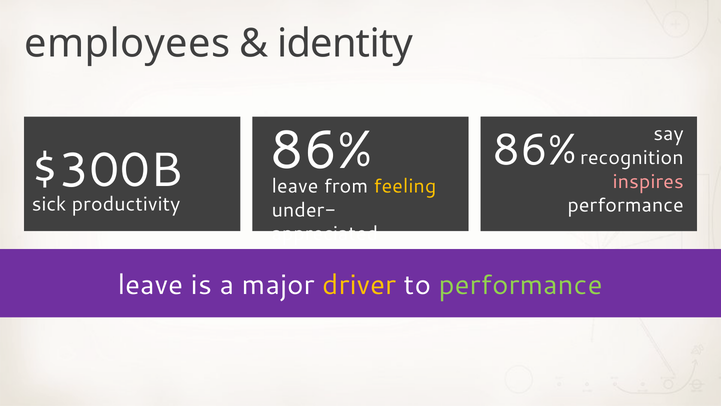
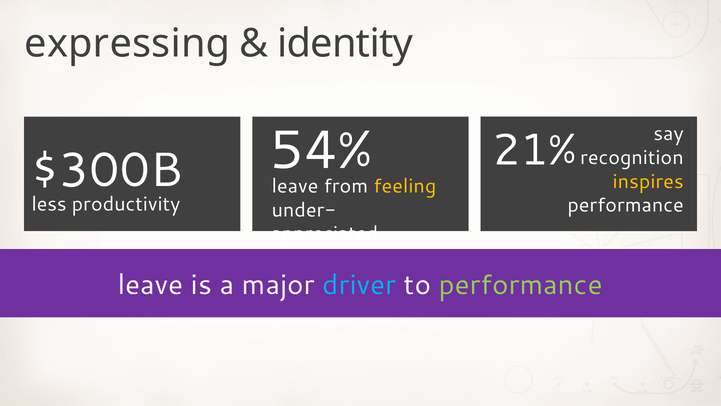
employees: employees -> expressing (127, 44)
86%: 86% -> 54% (321, 150)
86%: 86% -> 21% (535, 150)
inspires colour: pink -> yellow (648, 181)
sick: sick -> less (49, 204)
driver colour: yellow -> light blue (359, 285)
